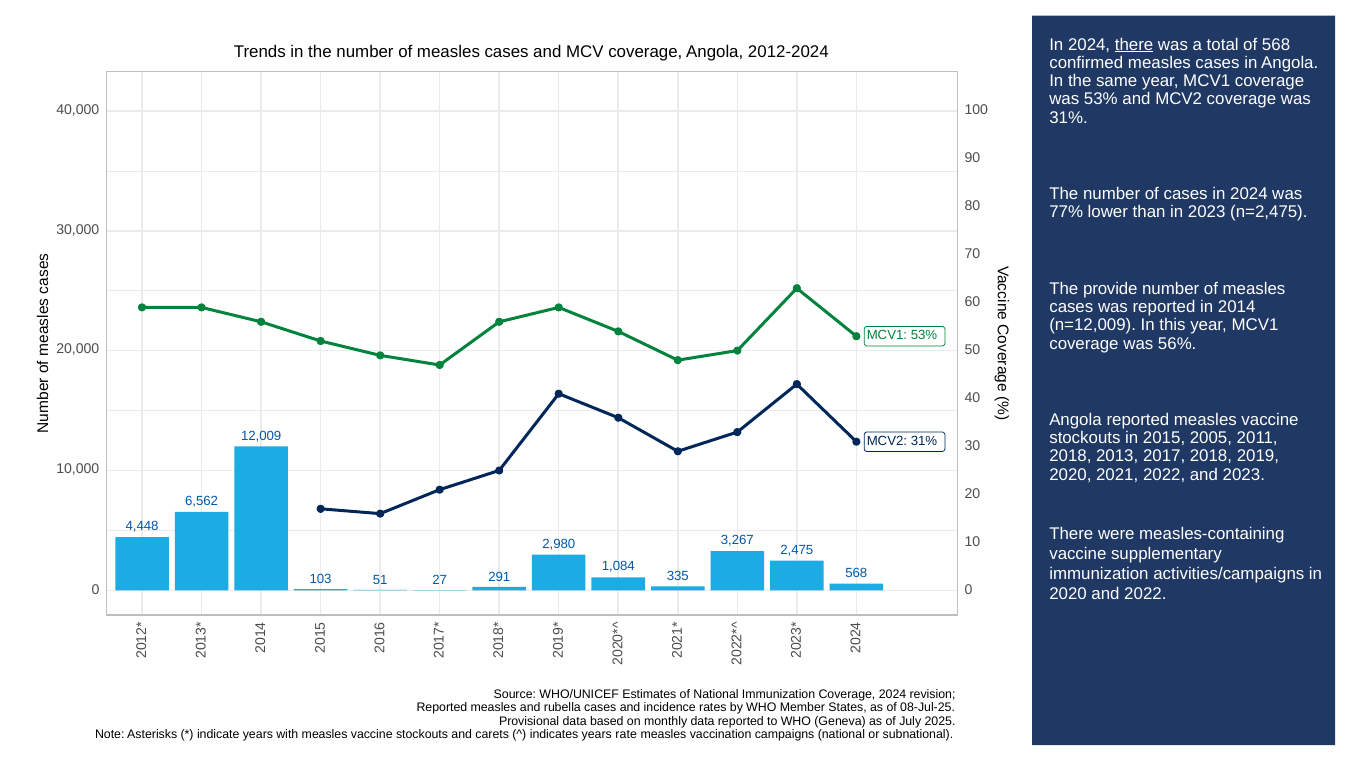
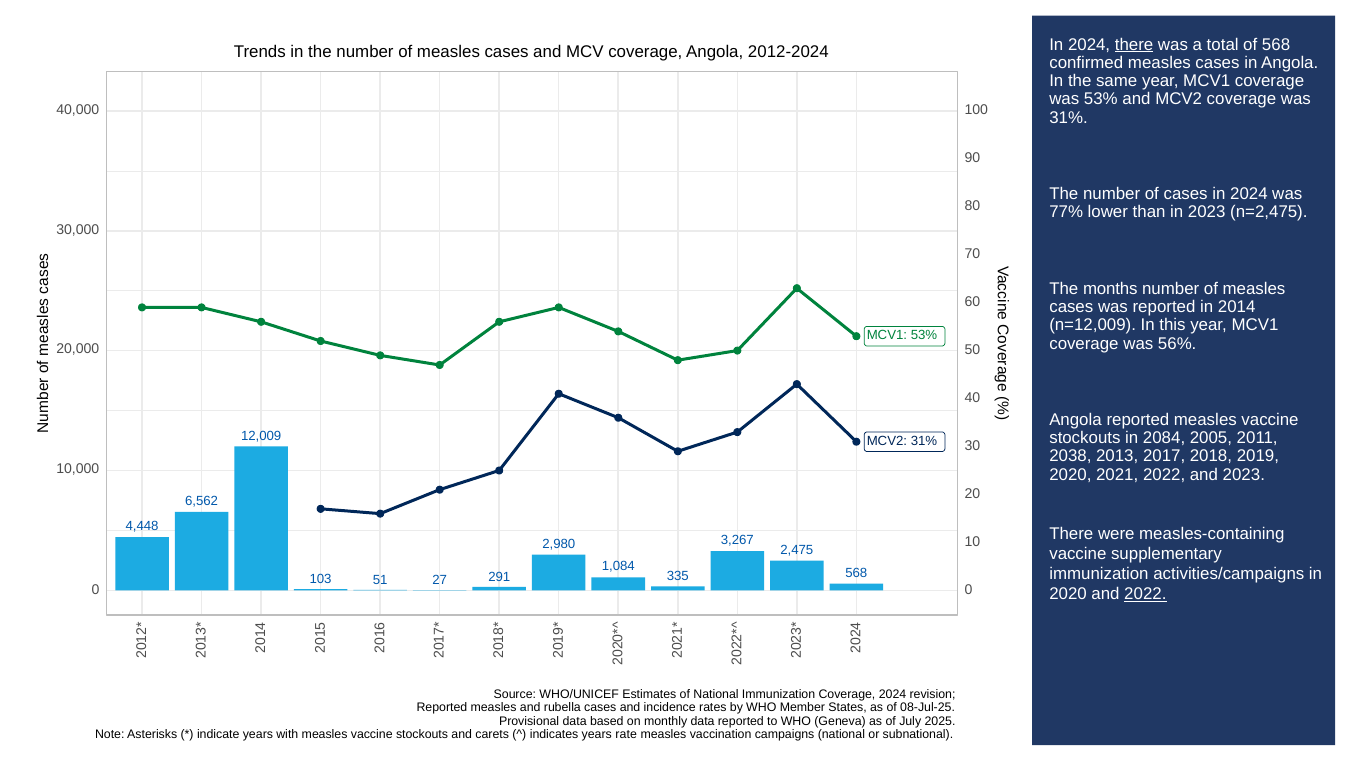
provide: provide -> months (1110, 288)
2015: 2015 -> 2084 (1164, 438)
2018: 2018 -> 2038 (1070, 456)
2022 underline: none -> present (1145, 594)
